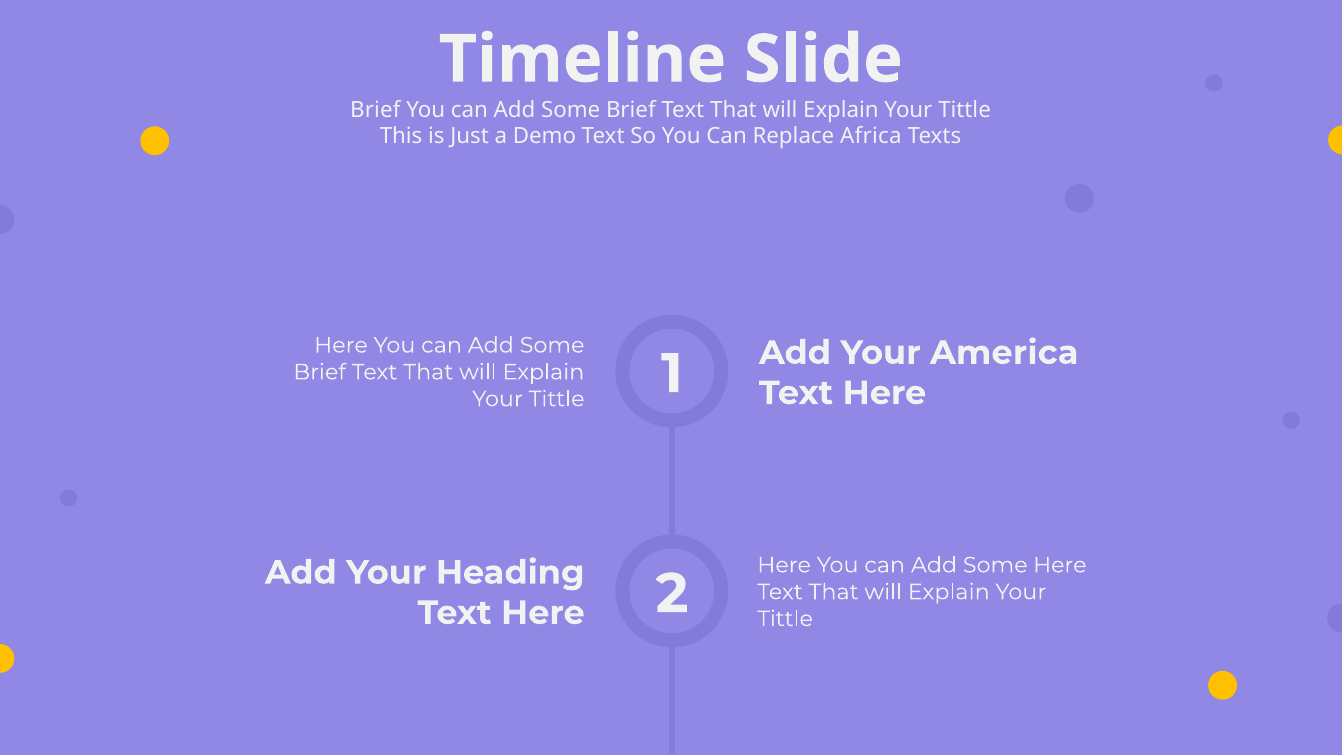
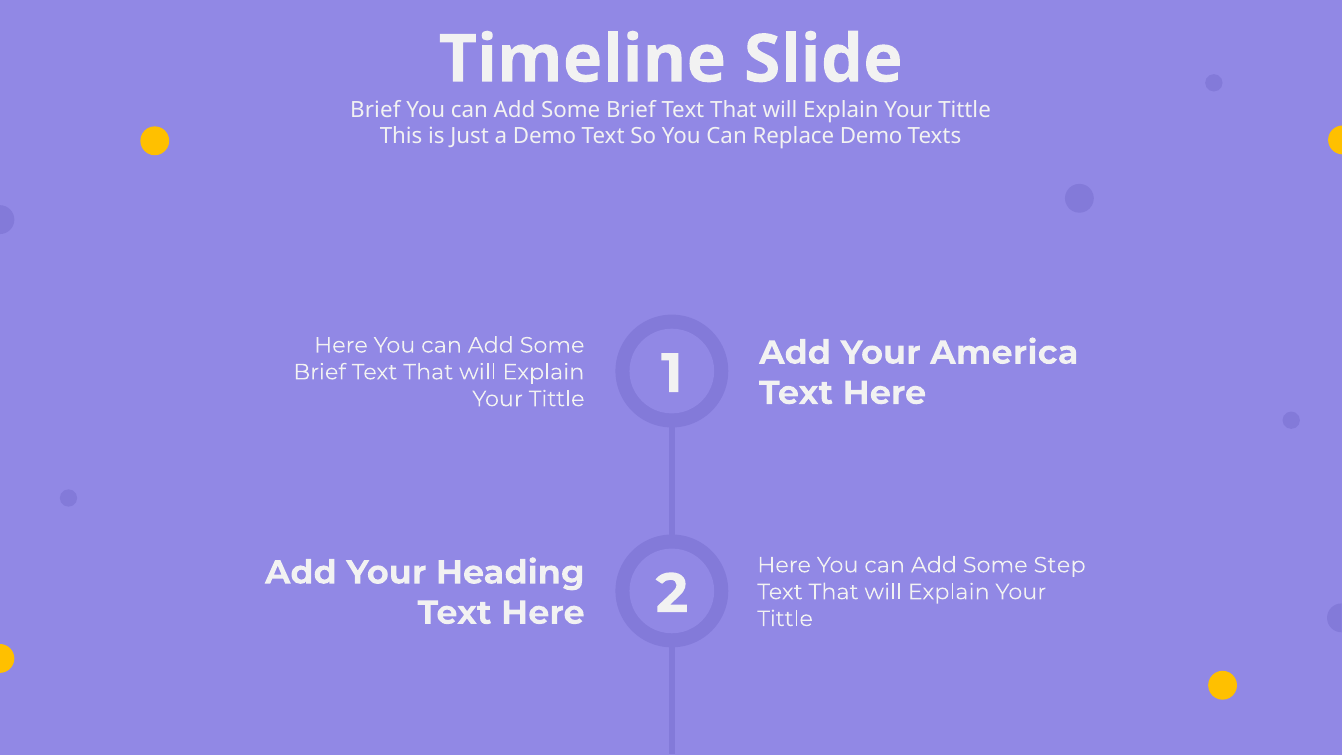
Replace Africa: Africa -> Demo (871, 137)
Some Here: Here -> Step (1060, 565)
